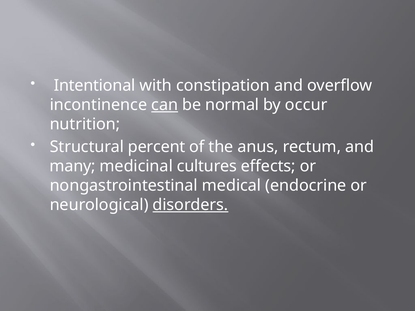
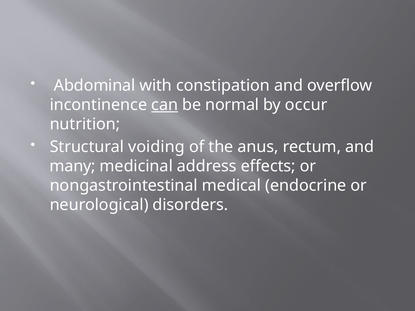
Intentional: Intentional -> Abdominal (95, 85)
percent: percent -> voiding (157, 147)
cultures: cultures -> address (207, 166)
disorders underline: present -> none (190, 205)
